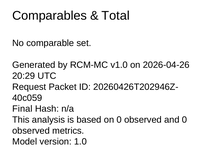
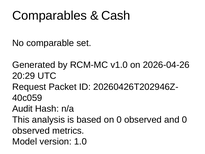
Total: Total -> Cash (116, 16)
Final: Final -> Audit (22, 109)
